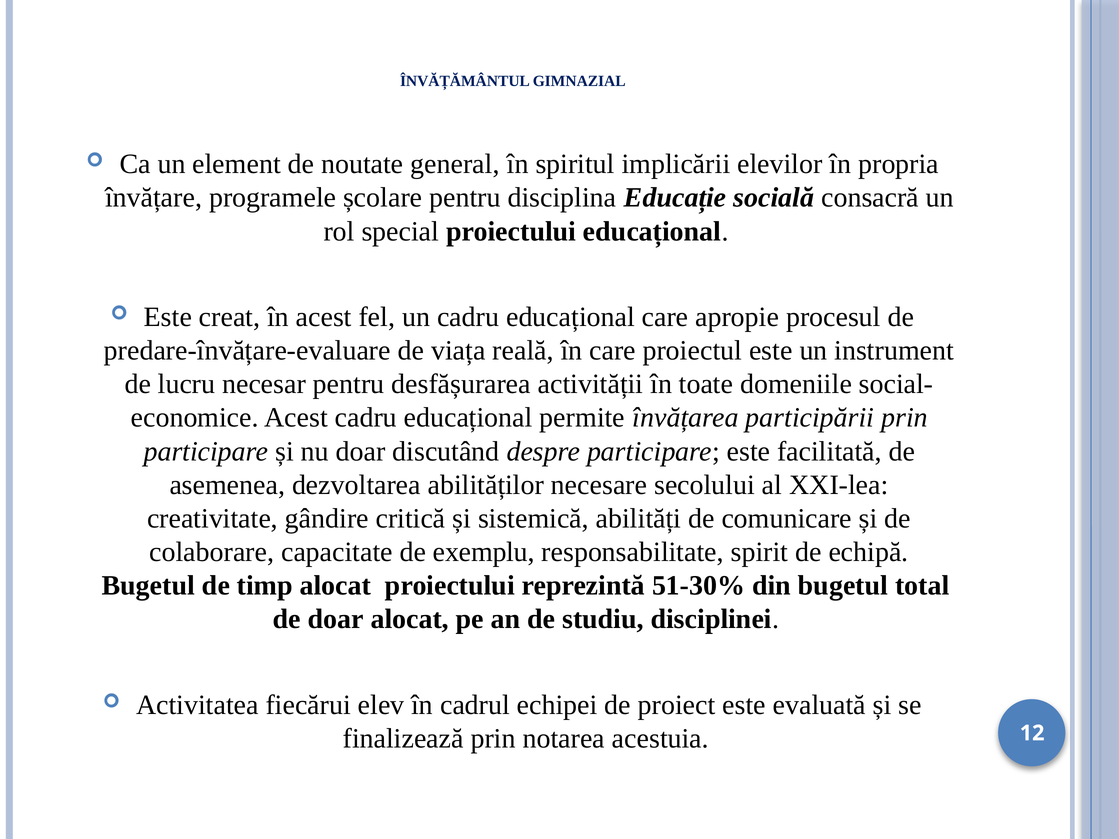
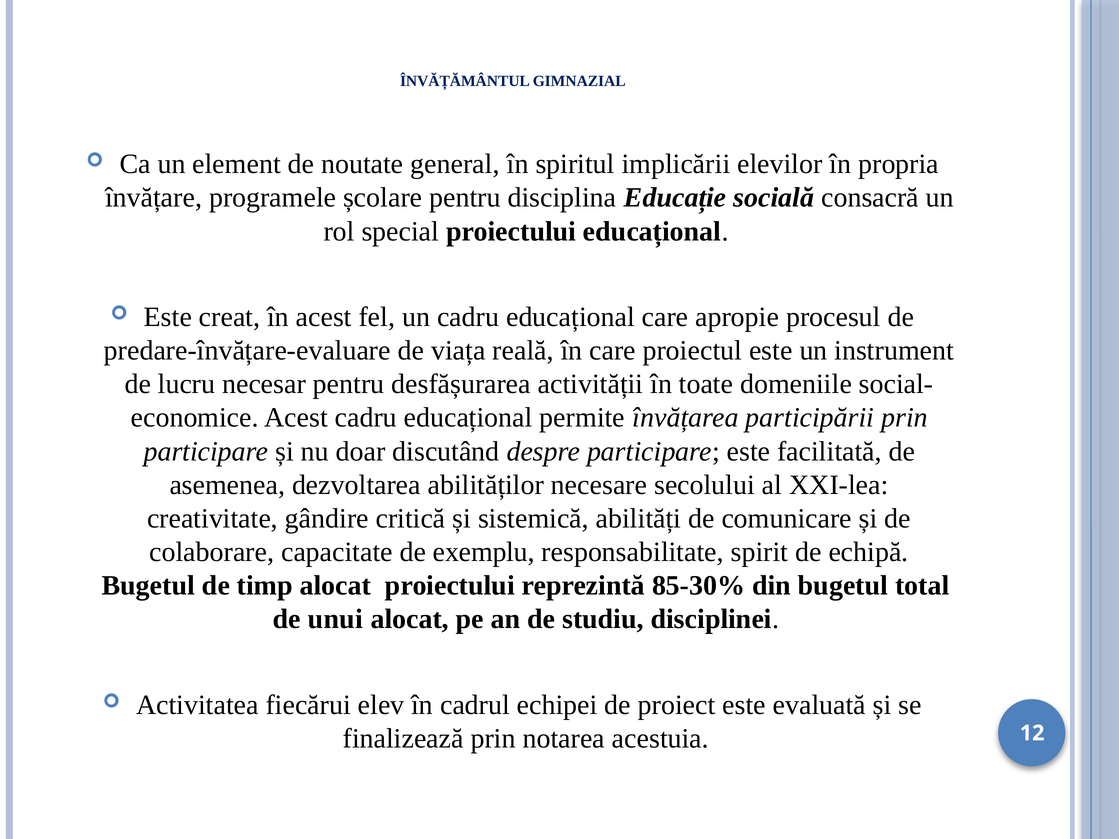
51-30%: 51-30% -> 85-30% (699, 586)
de doar: doar -> unui (335, 619)
